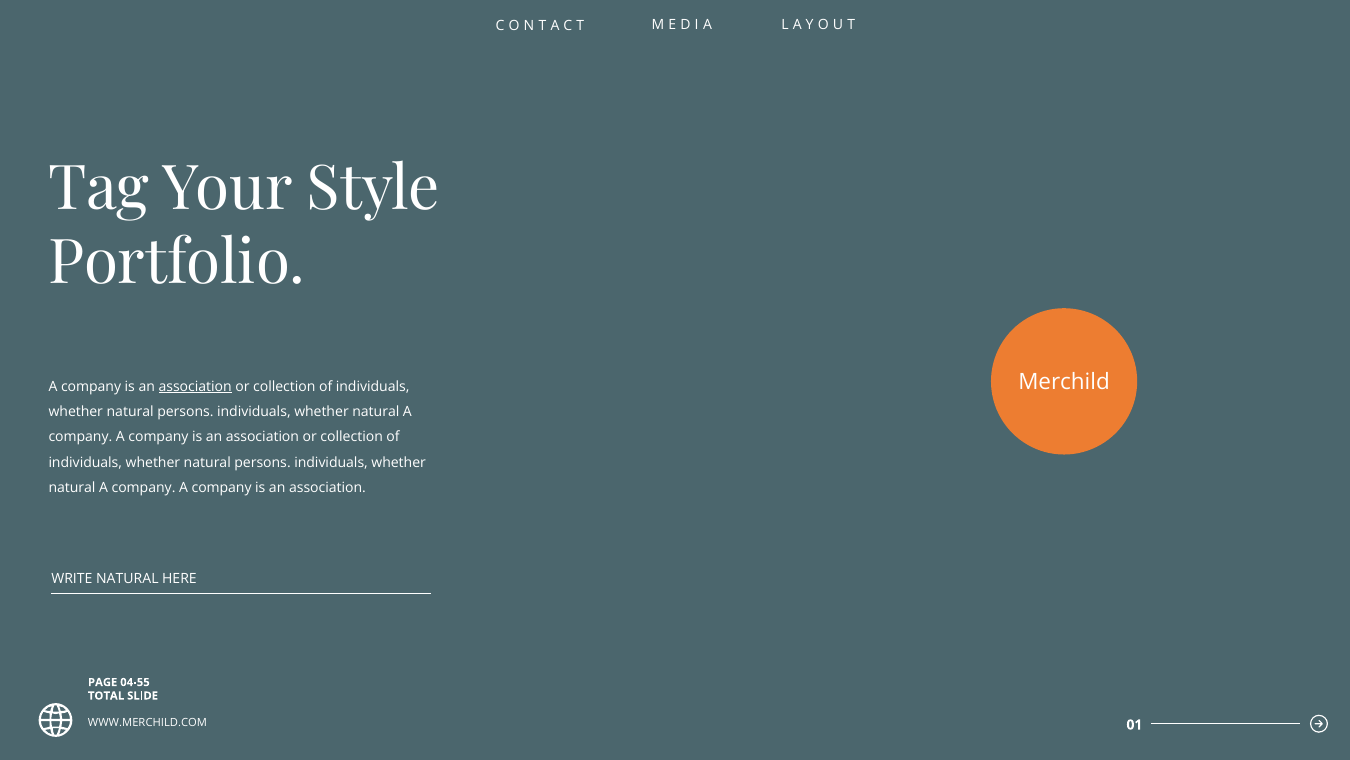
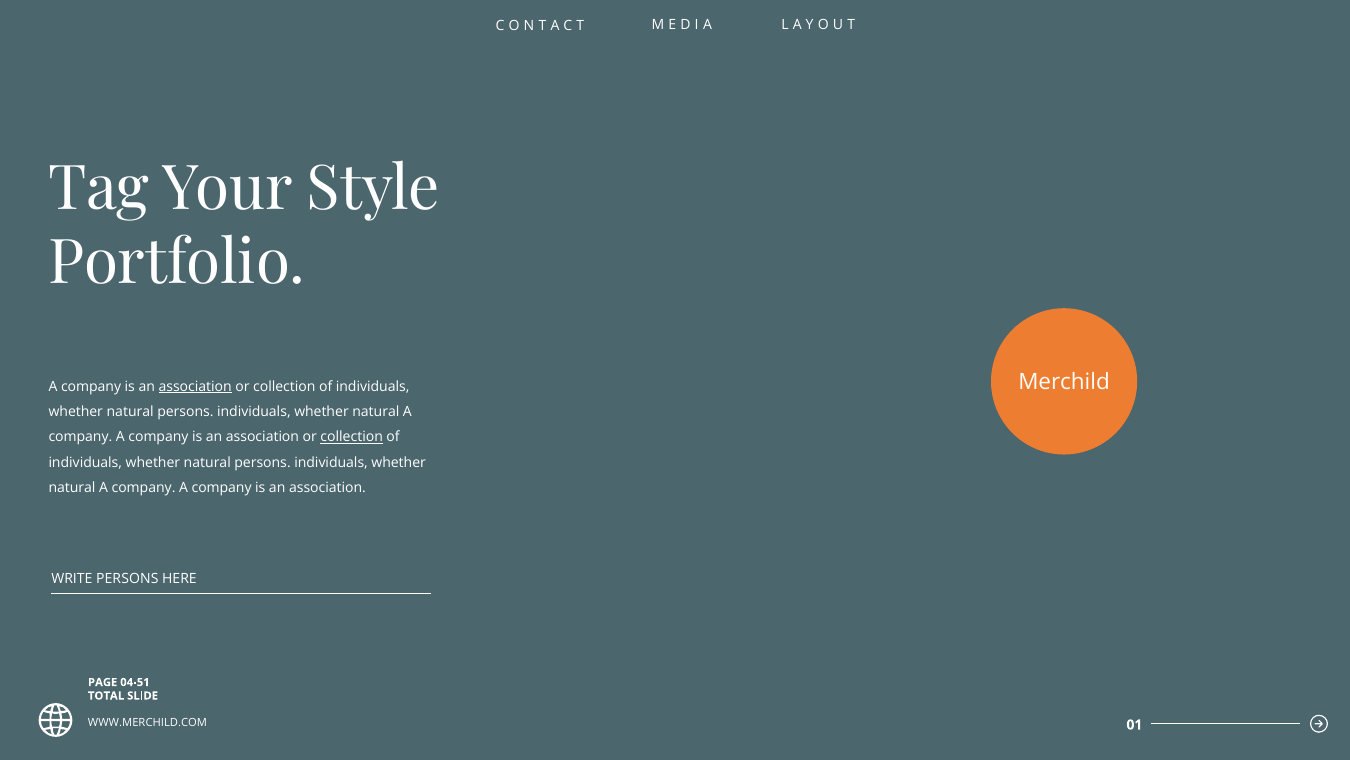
collection underline: none -> present (352, 437)
WRITE NATURAL: NATURAL -> PERSONS (127, 578)
04-55: 04-55 -> 04-51 (135, 682)
